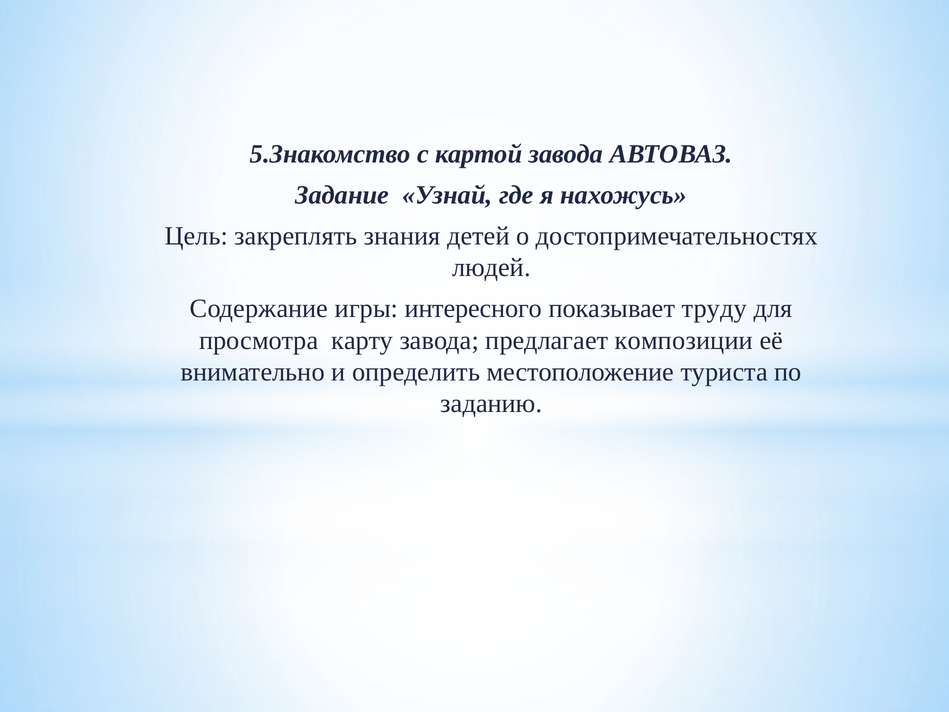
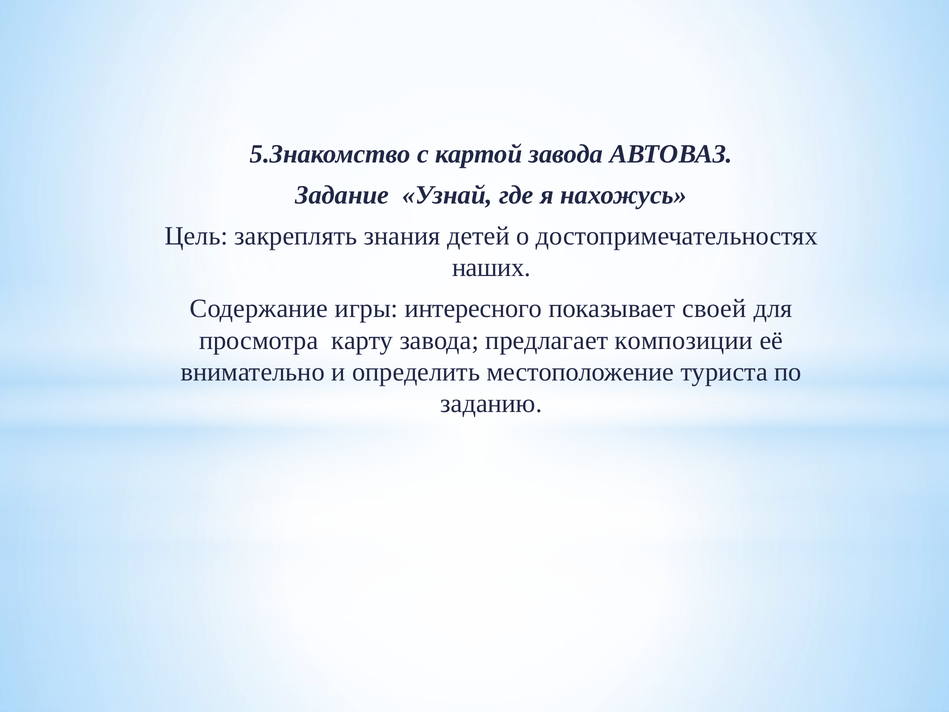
людей: людей -> наших (491, 268)
труду: труду -> своей (714, 309)
